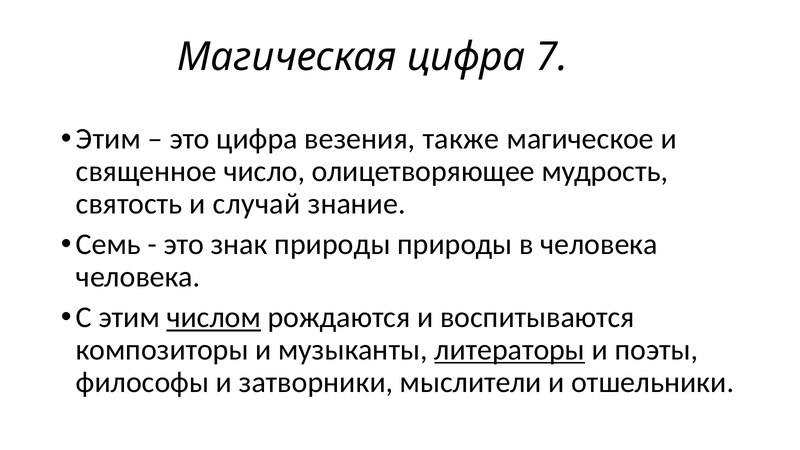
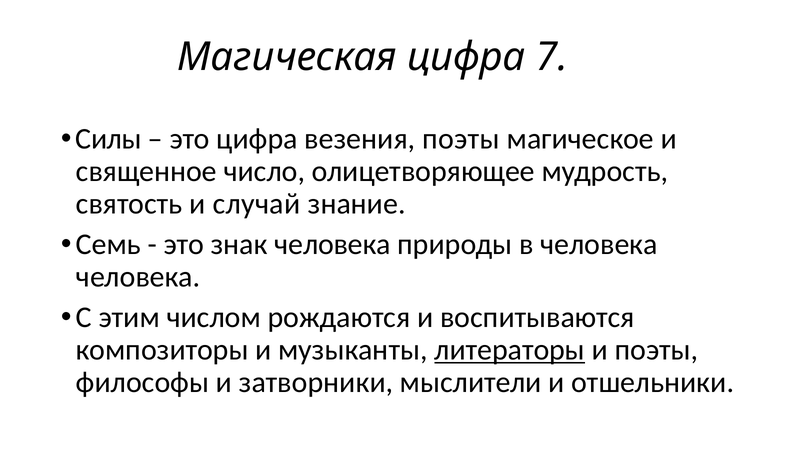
Этим: Этим -> Силы (109, 139)
везения также: также -> поэты (461, 139)
знак природы: природы -> человека (333, 244)
числом underline: present -> none (214, 318)
